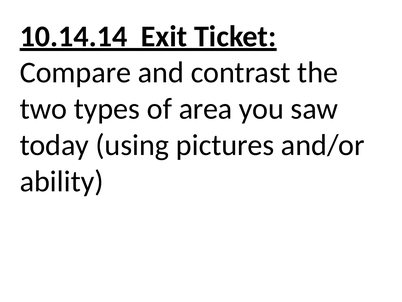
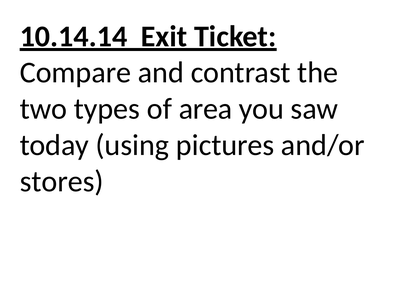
ability: ability -> stores (62, 181)
